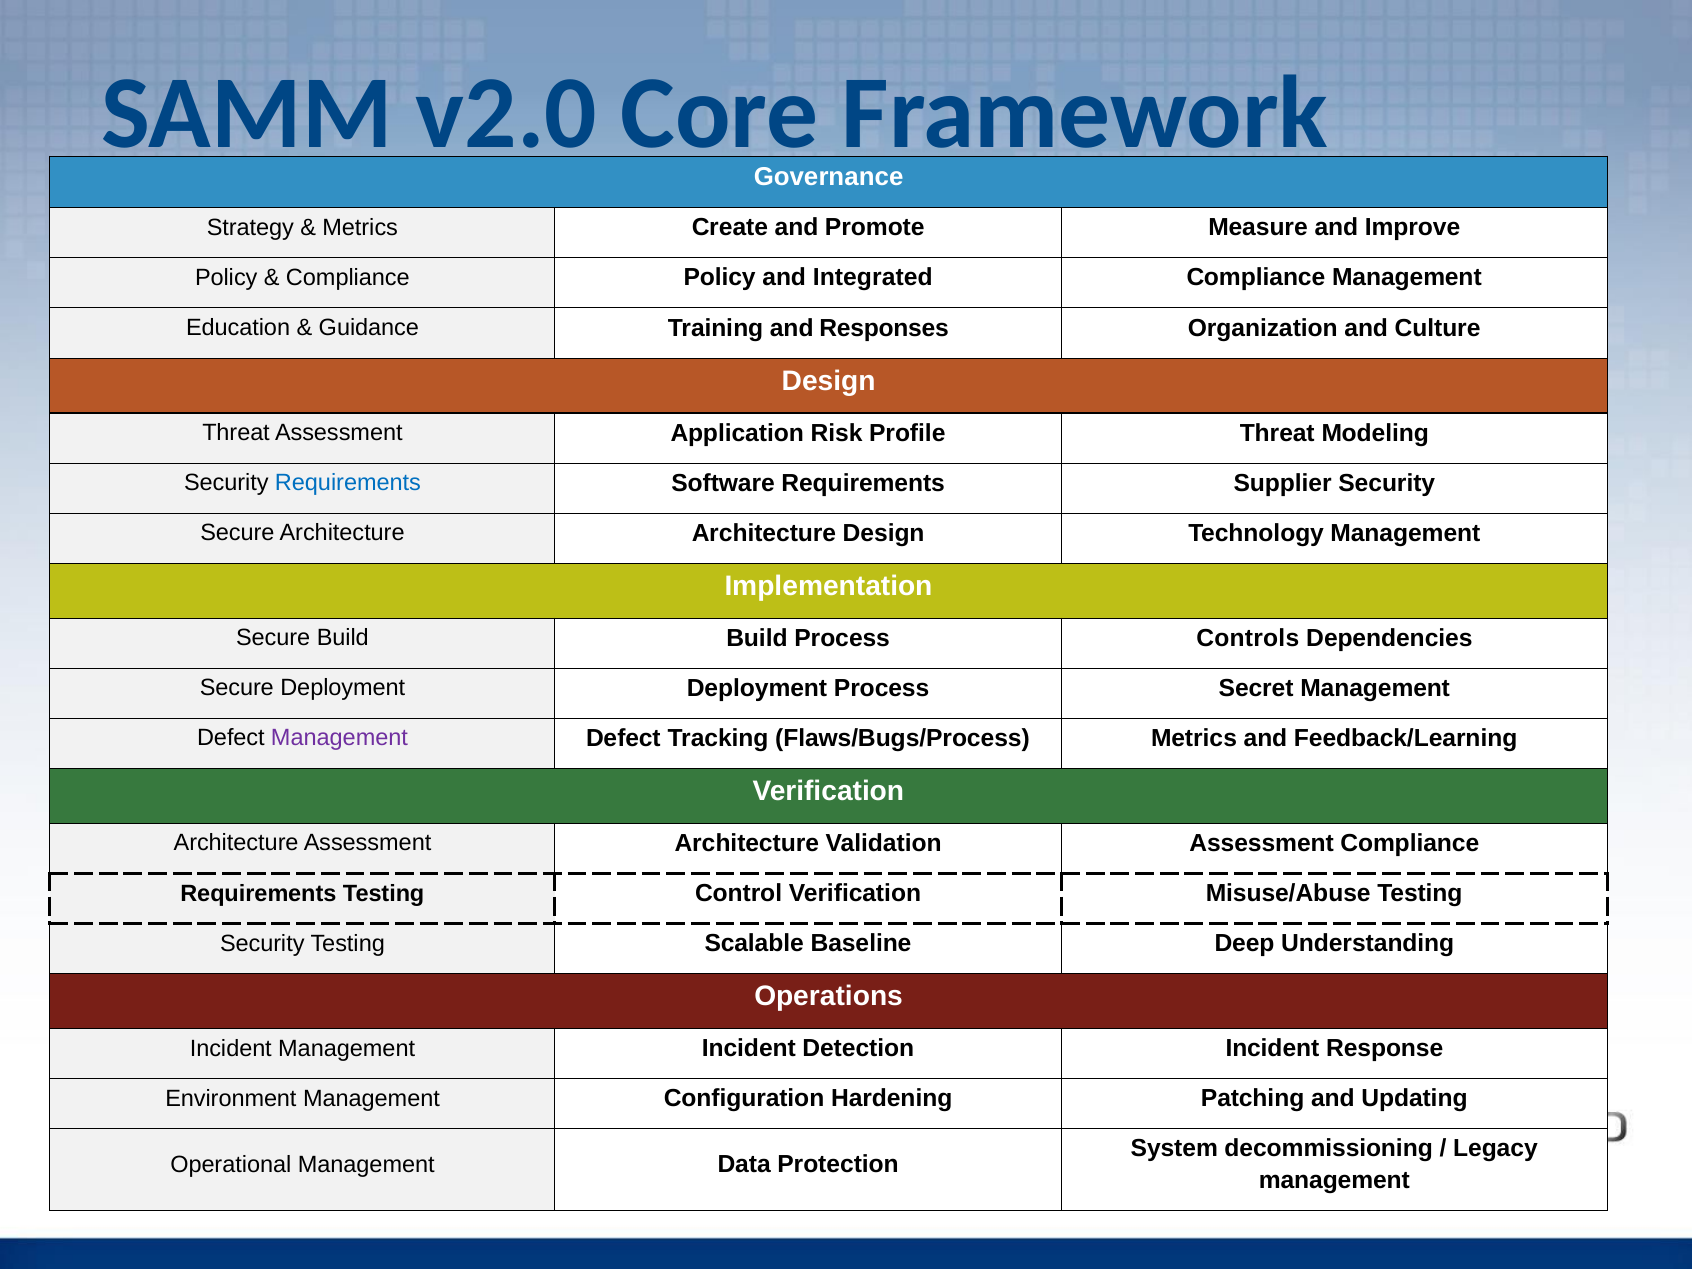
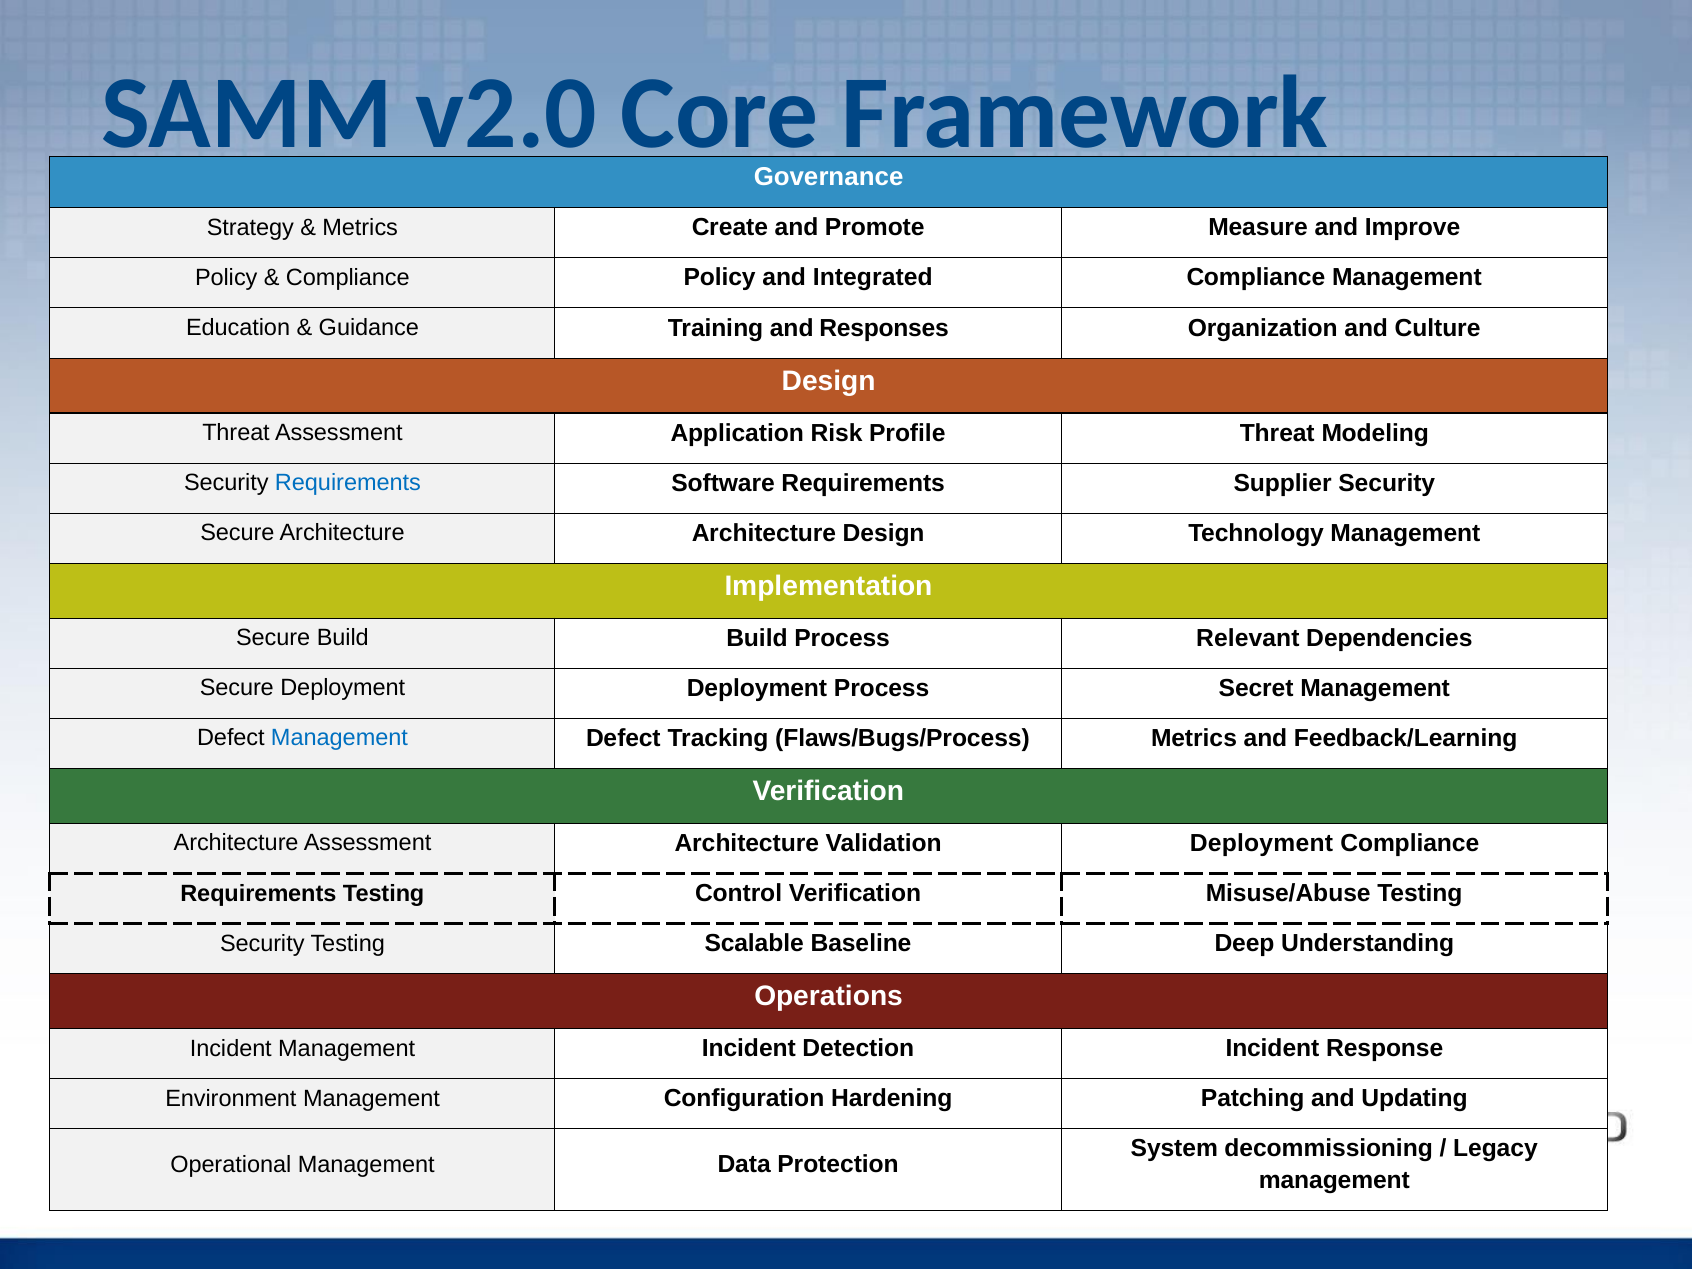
Controls: Controls -> Relevant (1248, 638)
Management colour: purple -> blue (339, 738)
Validation Assessment: Assessment -> Deployment (1261, 843)
